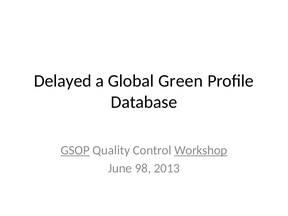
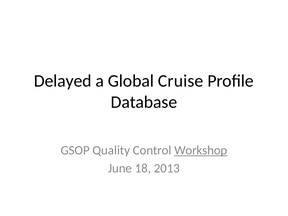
Green: Green -> Cruise (181, 81)
GSOP underline: present -> none (75, 150)
98: 98 -> 18 (143, 168)
